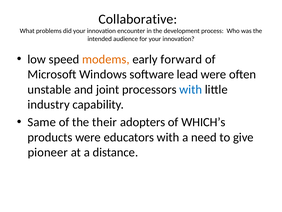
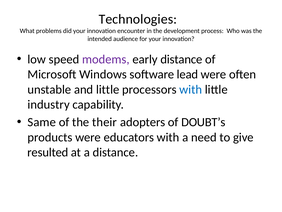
Collaborative: Collaborative -> Technologies (138, 19)
modems colour: orange -> purple (106, 59)
early forward: forward -> distance (181, 59)
and joint: joint -> little (108, 89)
WHICH’s: WHICH’s -> DOUBT’s (203, 122)
pioneer: pioneer -> resulted (48, 152)
